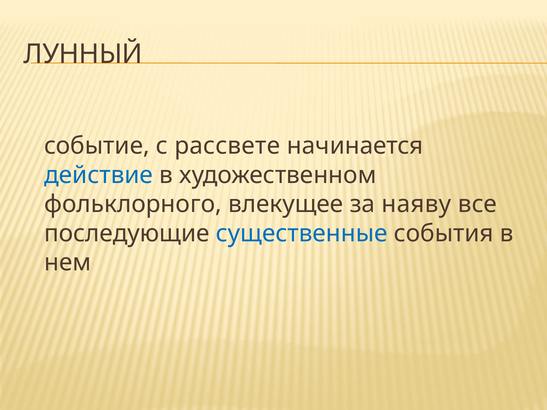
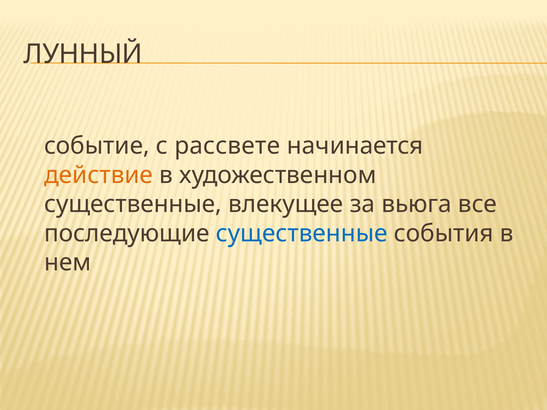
действие colour: blue -> orange (99, 175)
фольклорного: фольклорного -> существенные (133, 204)
наяву: наяву -> вьюга (417, 204)
